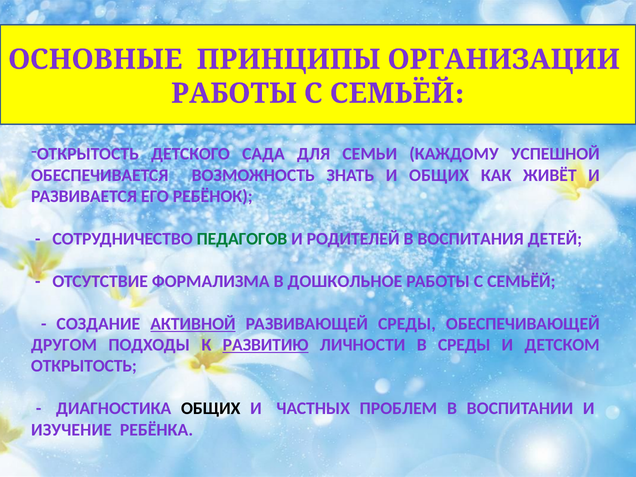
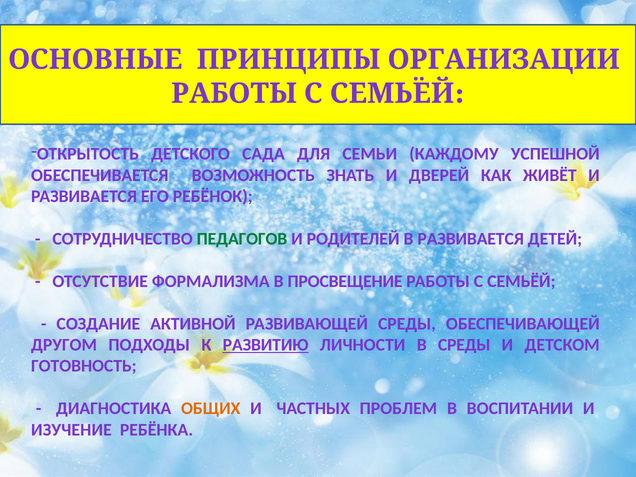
И ОБЩИХ: ОБЩИХ -> ДВЕРЕЙ (439, 175)
В ВОСПИТАНИЯ: ВОСПИТАНИЯ -> РАЗВИВАЕТСЯ (471, 239)
ДОШКОЛЬНОЕ: ДОШКОЛЬНОЕ -> ПРОСВЕЩЕНИЕ (345, 281)
АКТИВНОЙ underline: present -> none (193, 324)
ОТКРЫТОСТЬ: ОТКРЫТОСТЬ -> ГОТОВНОСТЬ (84, 366)
ОБЩИХ colour: black -> orange (211, 409)
